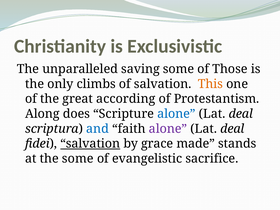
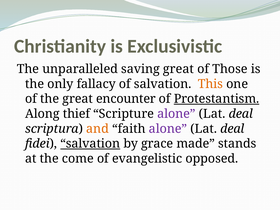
saving some: some -> great (178, 69)
climbs: climbs -> fallacy (96, 84)
according: according -> encounter (126, 99)
Protestantism underline: none -> present (217, 99)
does: does -> thief (76, 114)
alone colour: blue -> purple (176, 114)
and colour: blue -> orange (98, 129)
the some: some -> come (78, 159)
sacrifice: sacrifice -> opposed (212, 159)
